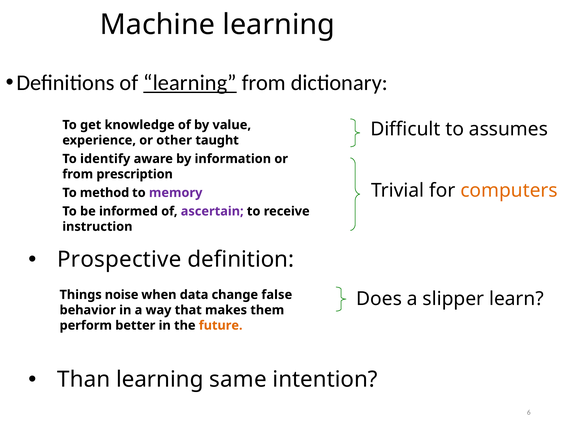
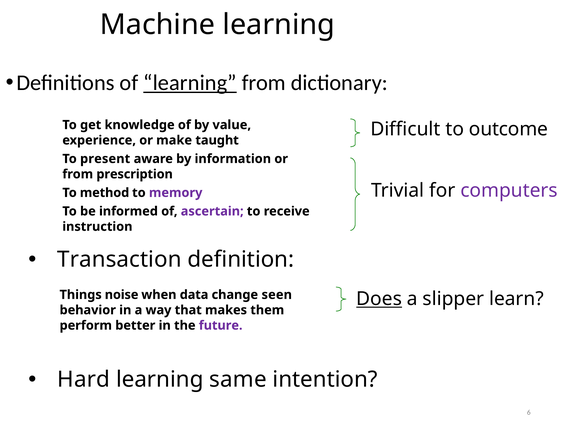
assumes: assumes -> outcome (509, 129)
other: other -> make (174, 140)
identify: identify -> present (105, 159)
computers colour: orange -> purple (509, 190)
Prospective: Prospective -> Transaction (119, 260)
false: false -> seen (277, 295)
Does underline: none -> present (379, 299)
future colour: orange -> purple (221, 325)
Than: Than -> Hard (84, 380)
